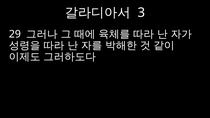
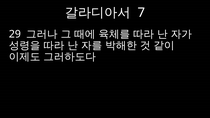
3: 3 -> 7 (141, 13)
